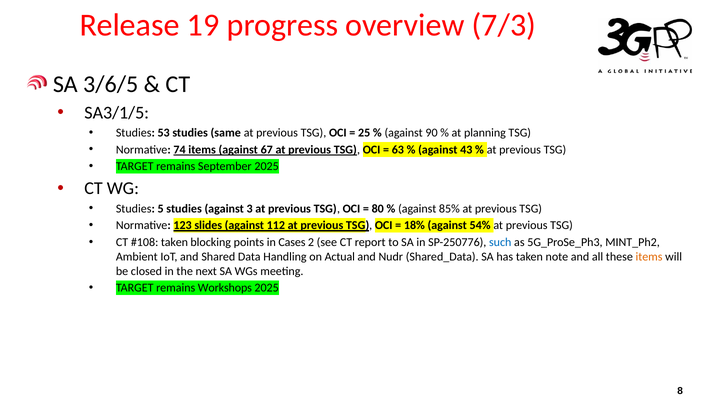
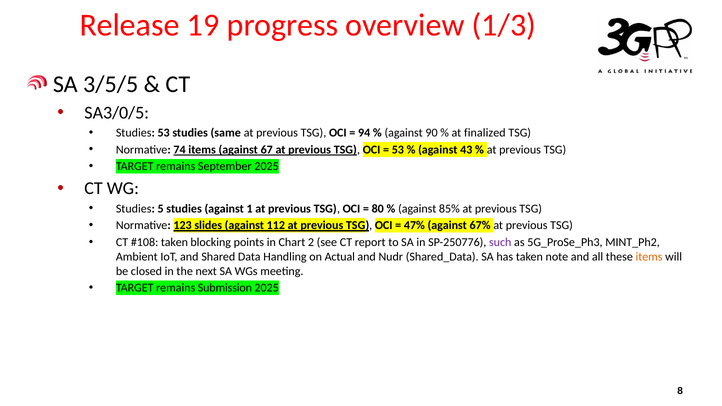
7/3: 7/3 -> 1/3 (504, 25)
3/6/5: 3/6/5 -> 3/5/5 (111, 84)
SA3/1/5: SA3/1/5 -> SA3/0/5 (117, 113)
25: 25 -> 94 (364, 133)
planning: planning -> finalized (485, 133)
63: 63 -> 53 (398, 150)
3: 3 -> 1 (250, 209)
18%: 18% -> 47% (414, 225)
54%: 54% -> 67% (480, 225)
Cases: Cases -> Chart (292, 242)
such colour: blue -> purple (500, 242)
Workshops: Workshops -> Submission (225, 288)
